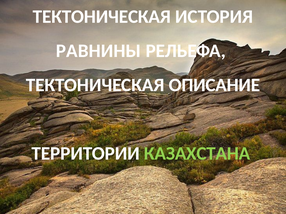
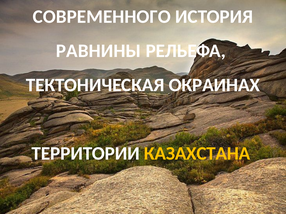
ТЕКТОНИЧЕСКАЯ: ТЕКТОНИЧЕСКАЯ -> СОВРЕМЕННОГО (102, 17)
ОПИСАНИЕ: ОПИСАНИЕ -> ОКРАИНАХ (214, 85)
КАЗАХСТАНА colour: light green -> yellow (197, 154)
